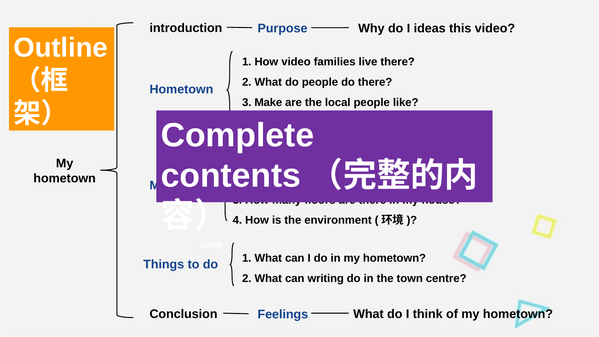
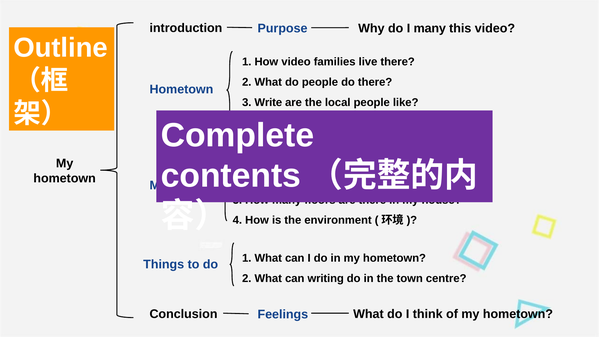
I ideas: ideas -> many (430, 28)
Make: Make -> Write (268, 102)
